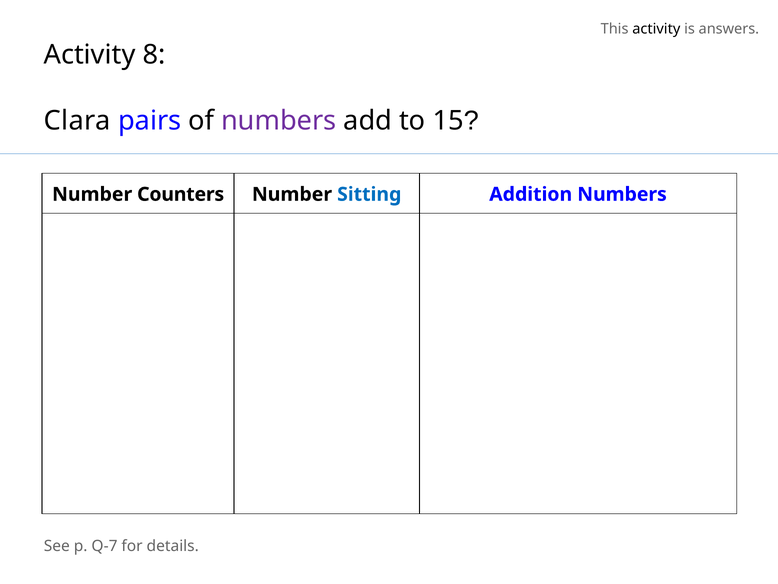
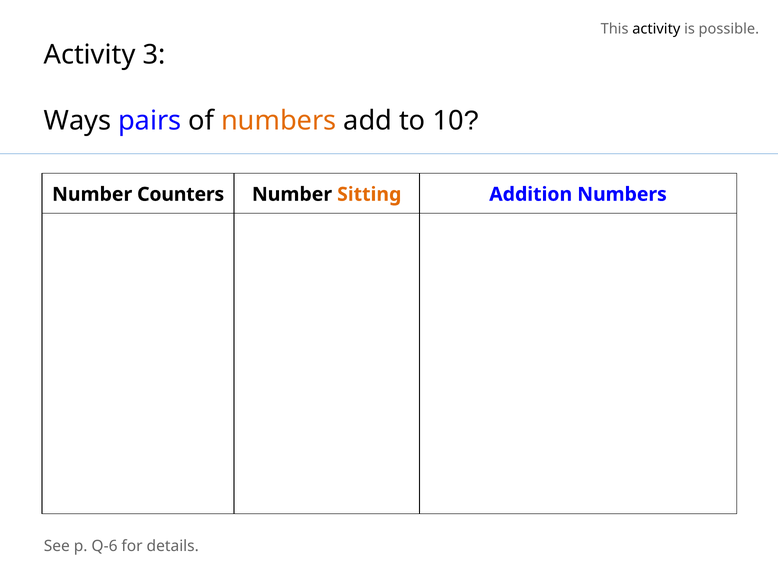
answers: answers -> possible (729, 29)
8: 8 -> 3 (154, 55)
Clara: Clara -> Ways (77, 121)
numbers colour: purple -> orange (279, 121)
15: 15 -> 10 (448, 121)
Sitting colour: blue -> orange (369, 194)
Q-7: Q-7 -> Q-6 (105, 546)
